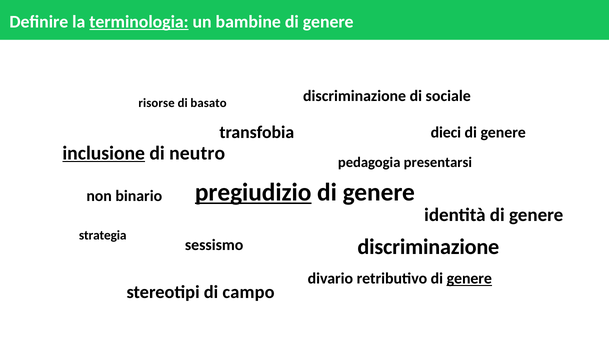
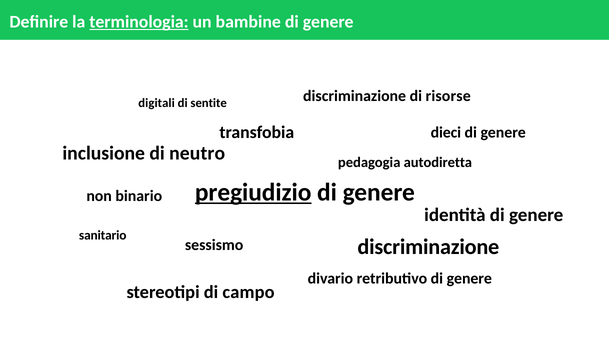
sociale: sociale -> risorse (448, 96)
risorse: risorse -> digitali (157, 103)
basato: basato -> sentite (209, 103)
inclusione underline: present -> none (104, 153)
presentarsi: presentarsi -> autodiretta (438, 162)
strategia: strategia -> sanitario (103, 235)
genere underline: present -> none (469, 278)
